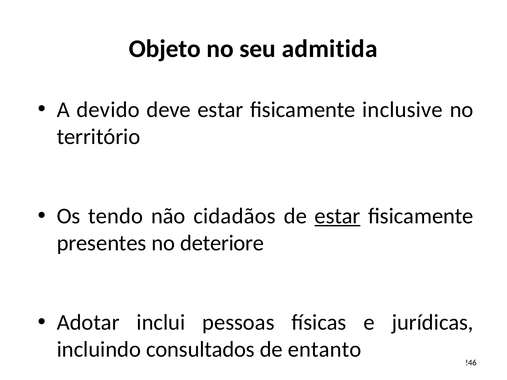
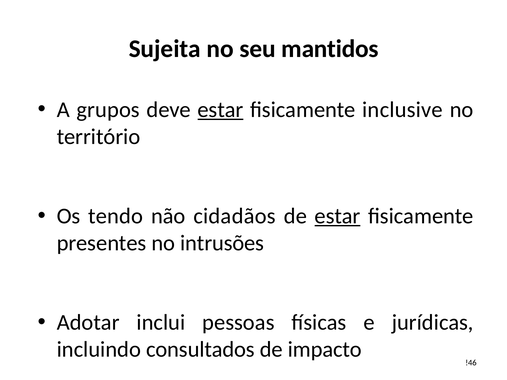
Objeto: Objeto -> Sujeita (165, 49)
admitida: admitida -> mantidos (330, 49)
devido: devido -> grupos (108, 110)
estar underline: none -> present (220, 110)
deteriore: deteriore -> intrusões (222, 243)
entanto: entanto -> impacto (325, 350)
